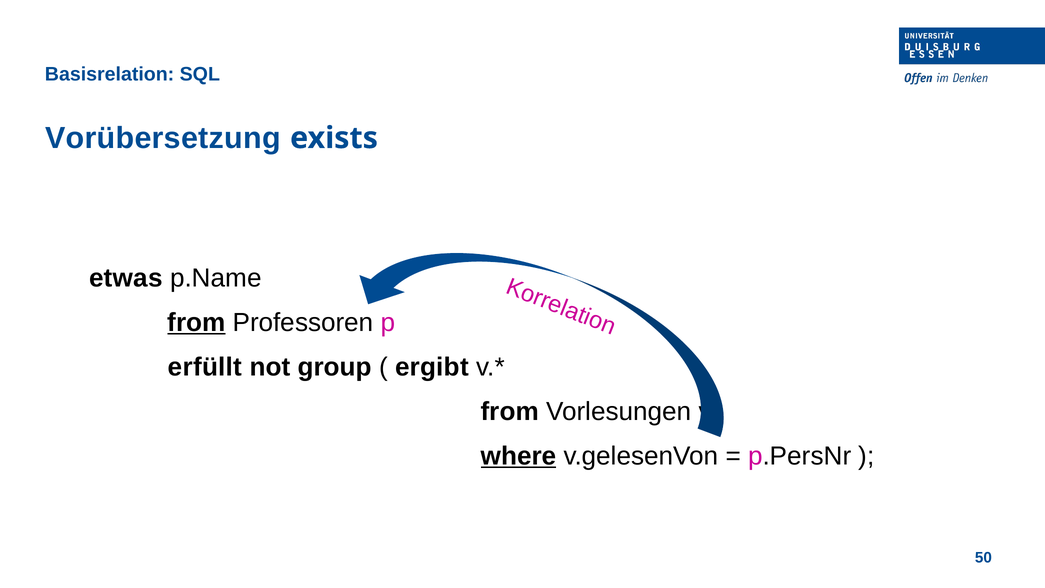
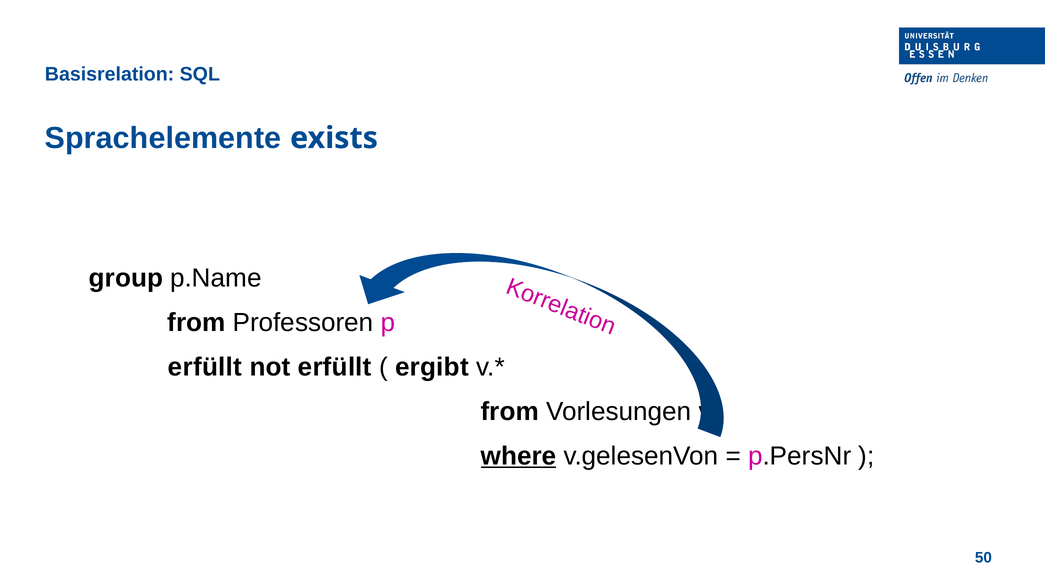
Vorübersetzung: Vorübersetzung -> Sprachelemente (163, 138)
etwas: etwas -> group (126, 278)
from underline: present -> none (196, 322)
not group: group -> erfüllt (335, 367)
